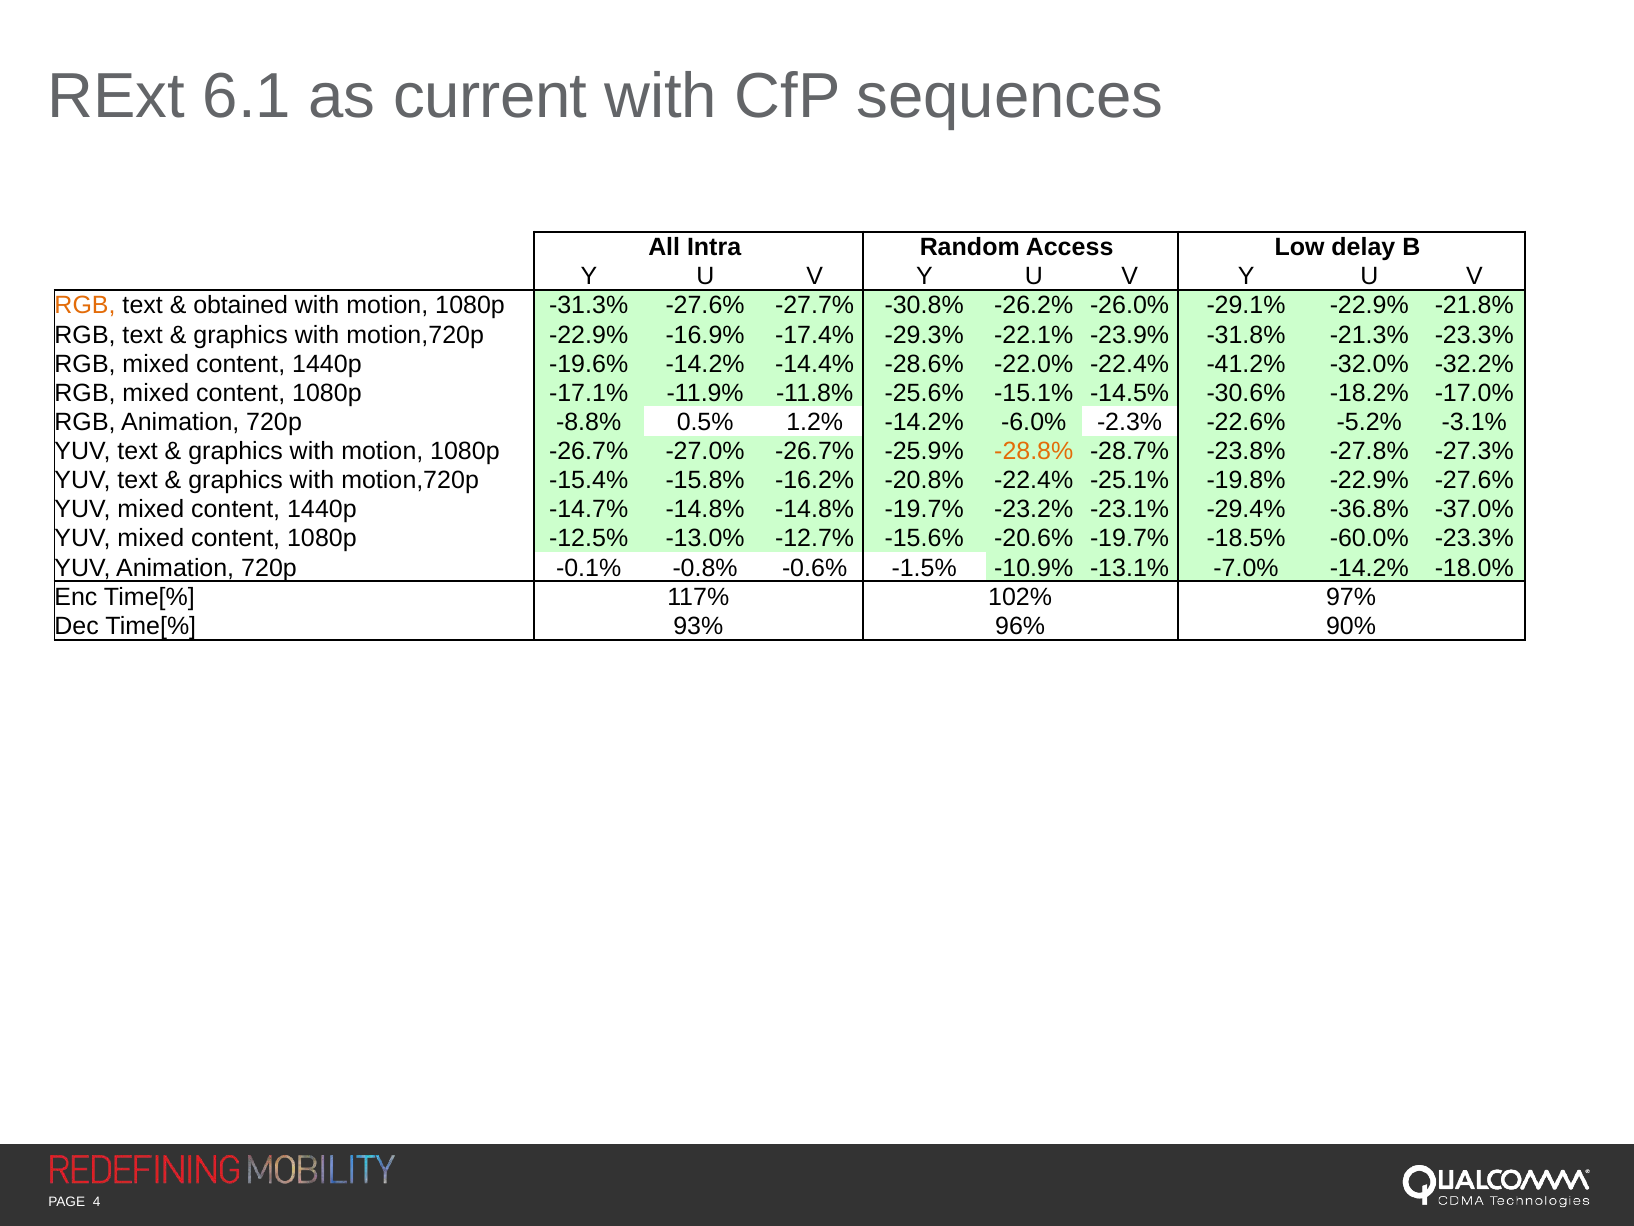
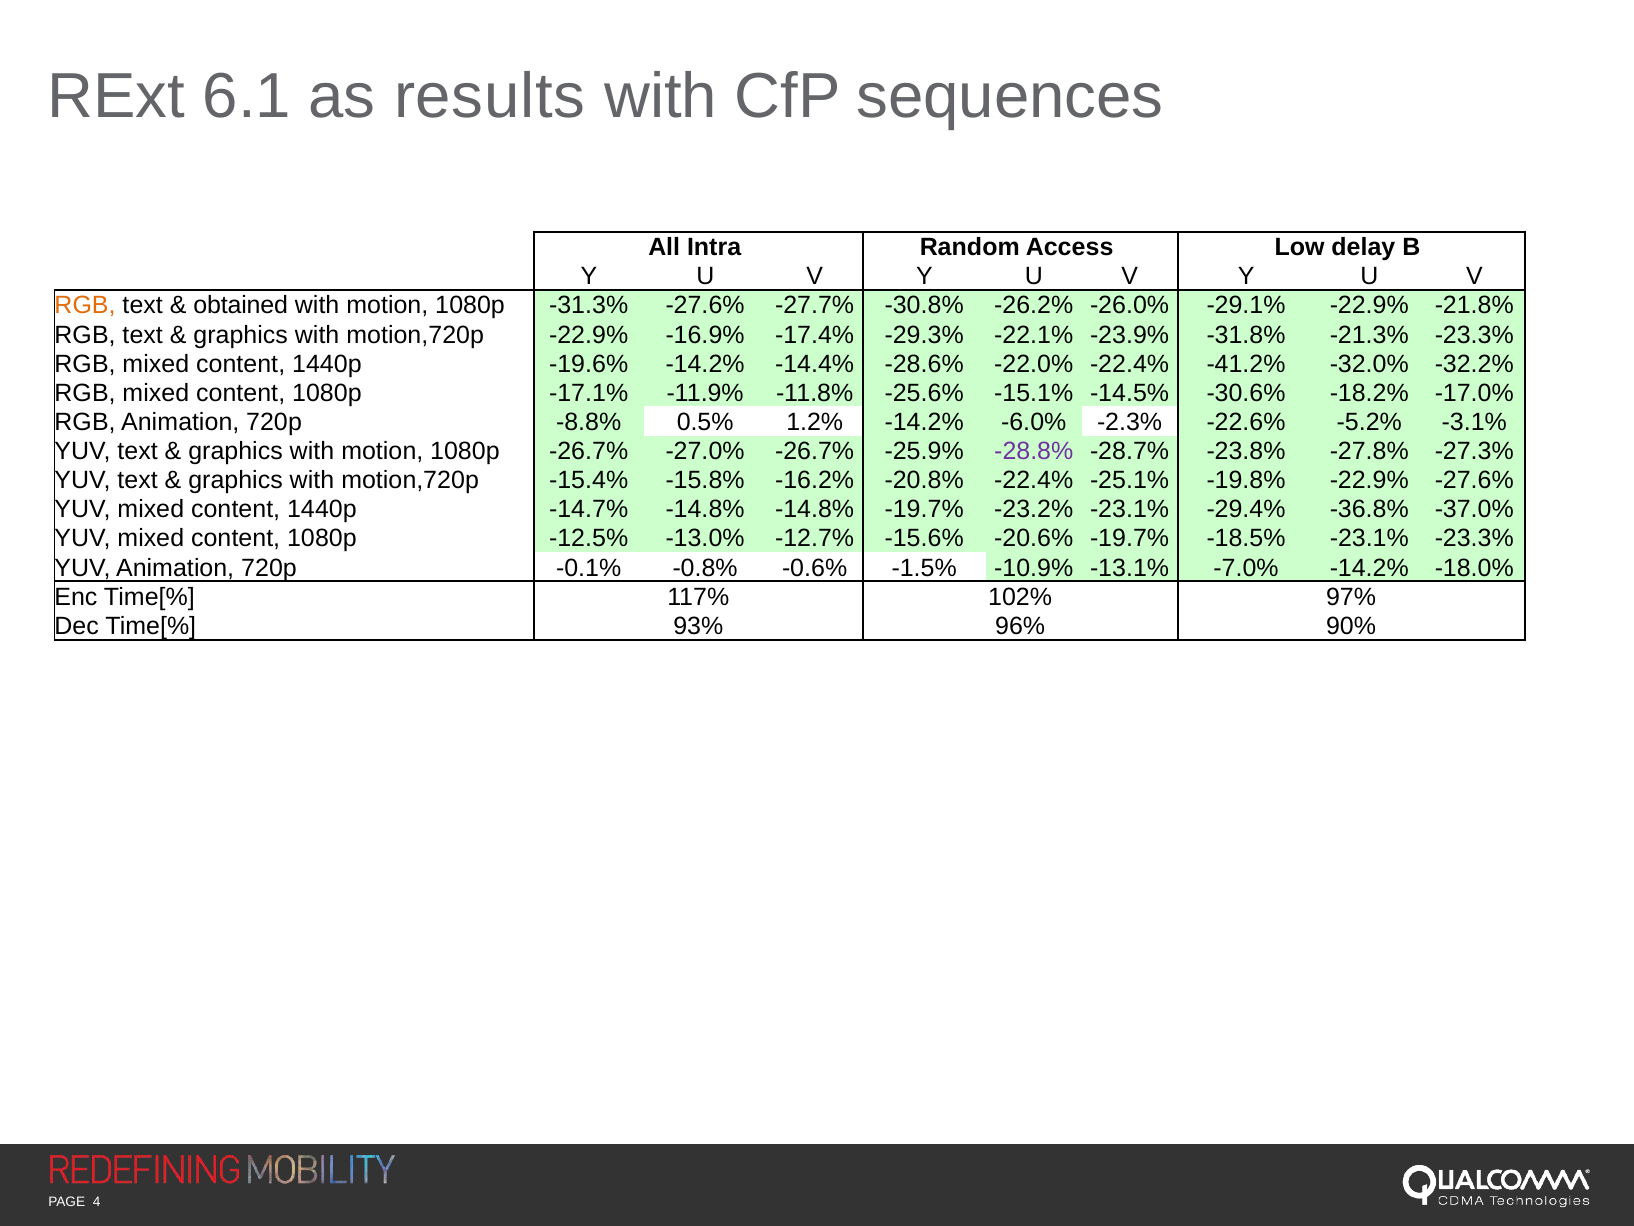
current: current -> results (490, 96)
-28.8% colour: orange -> purple (1034, 451)
-18.5% -60.0%: -60.0% -> -23.1% (1369, 538)
